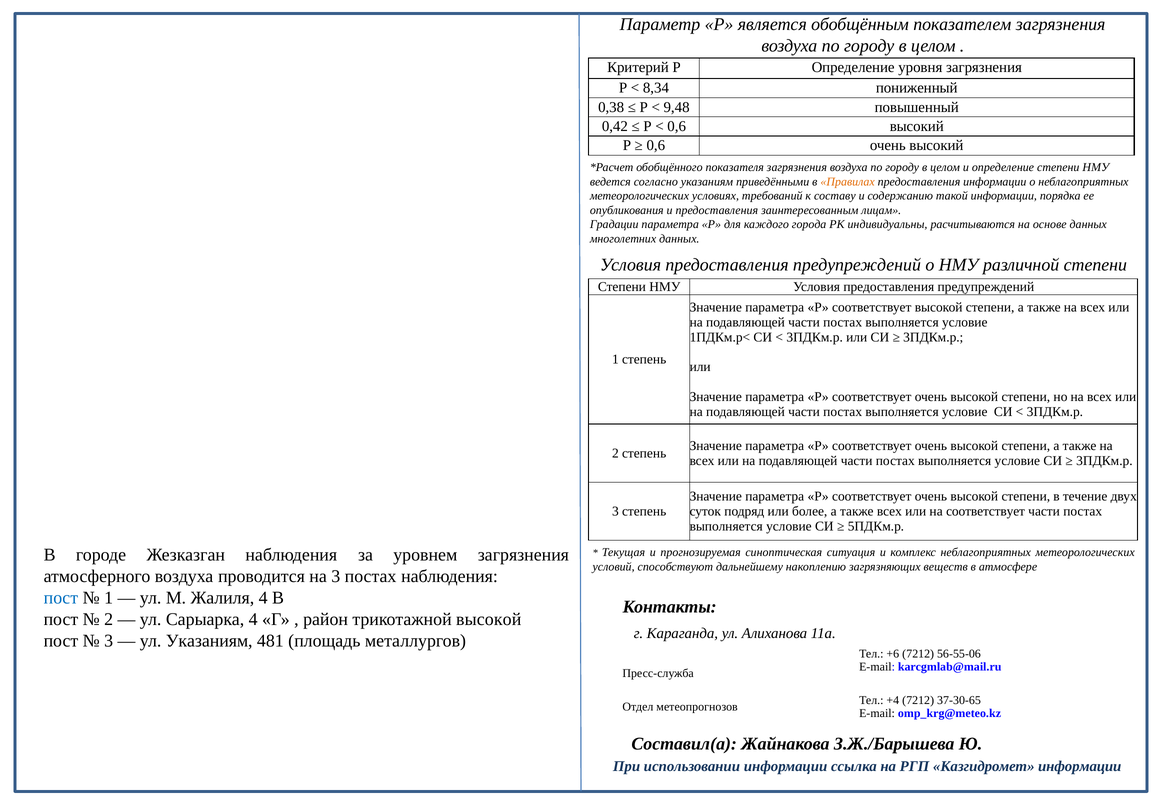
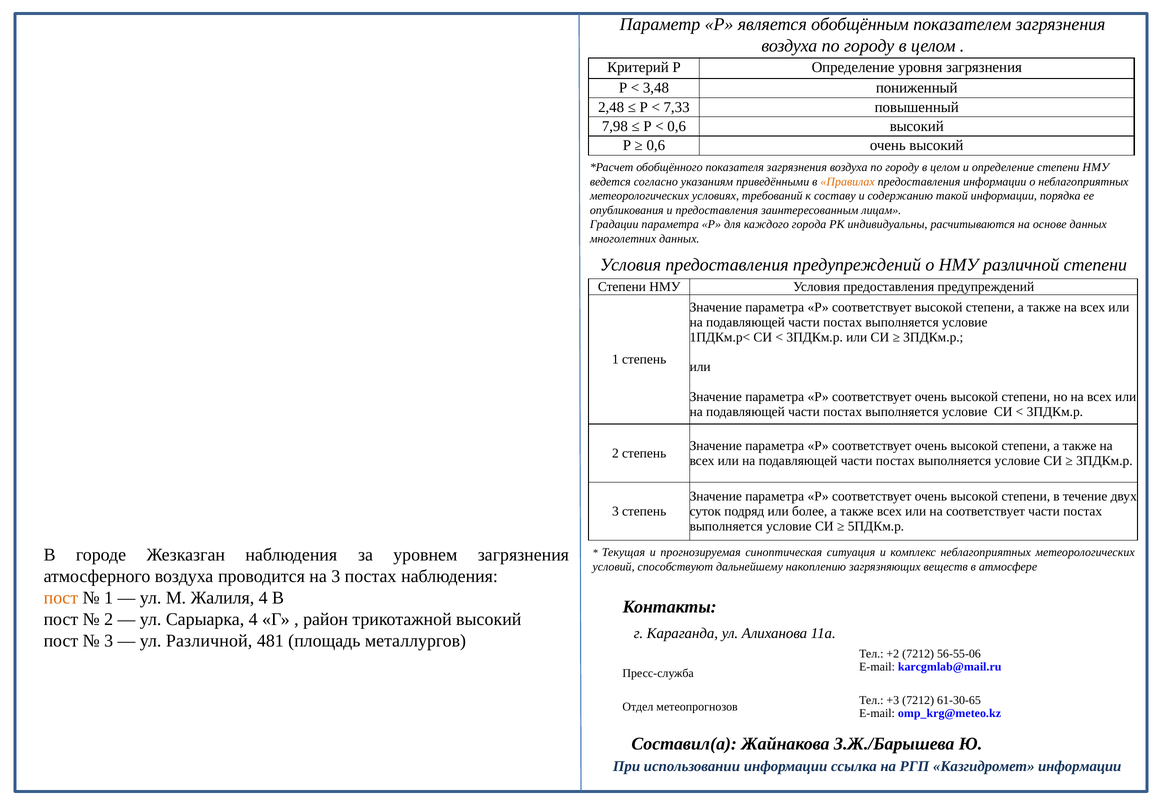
8,34: 8,34 -> 3,48 (656, 88)
0,38: 0,38 -> 2,48 (611, 107)
9,48: 9,48 -> 7,33 (677, 107)
0,42: 0,42 -> 7,98 (615, 126)
пост colour: blue -> orange (61, 597)
трикотажной высокой: высокой -> высокий (489, 619)
ул Указаниям: Указаниям -> Различной (209, 640)
+6: +6 -> +2 (893, 653)
+4: +4 -> +3 (893, 700)
37-30-65: 37-30-65 -> 61-30-65 (959, 700)
